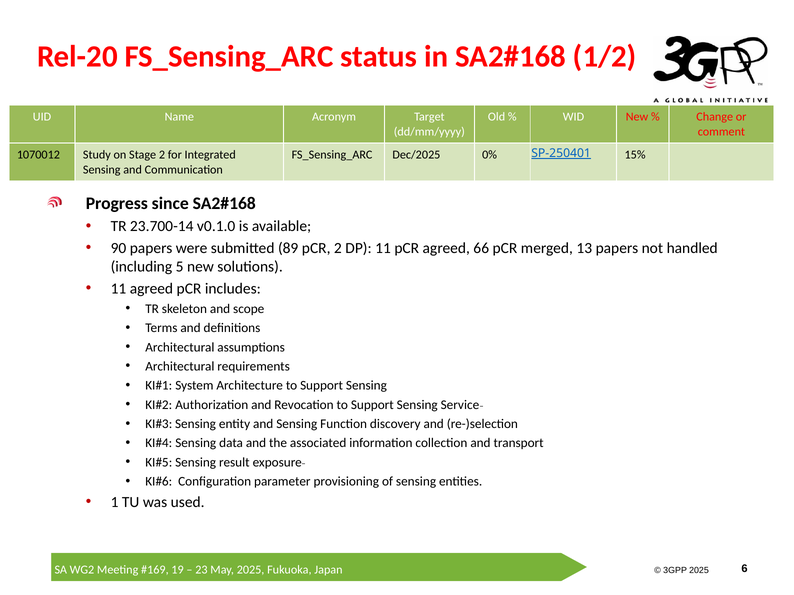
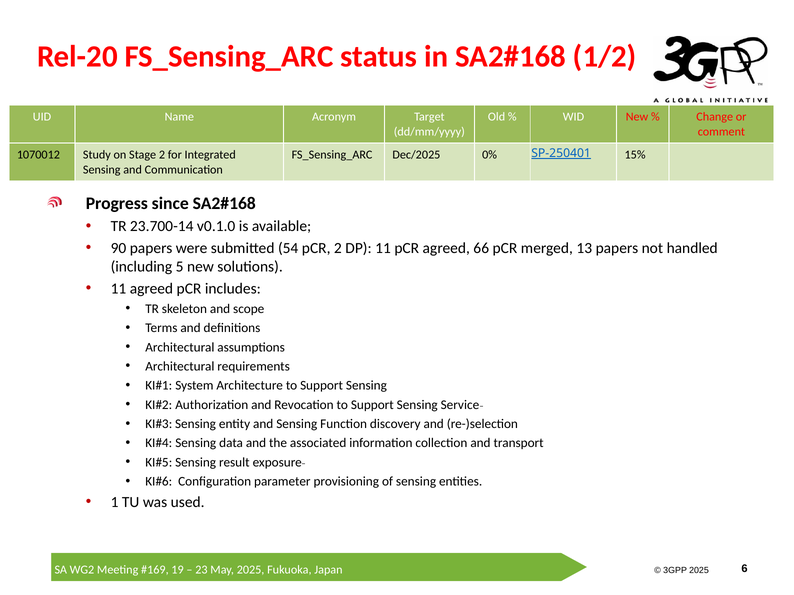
89: 89 -> 54 (288, 248)
